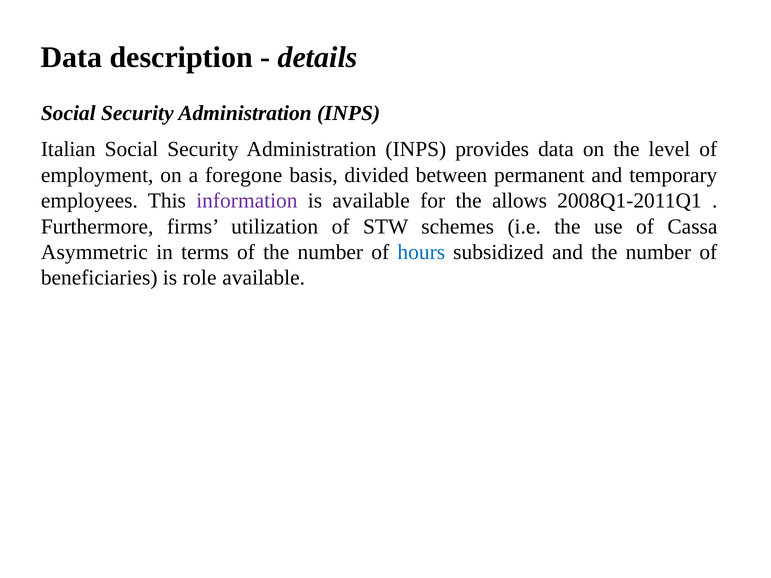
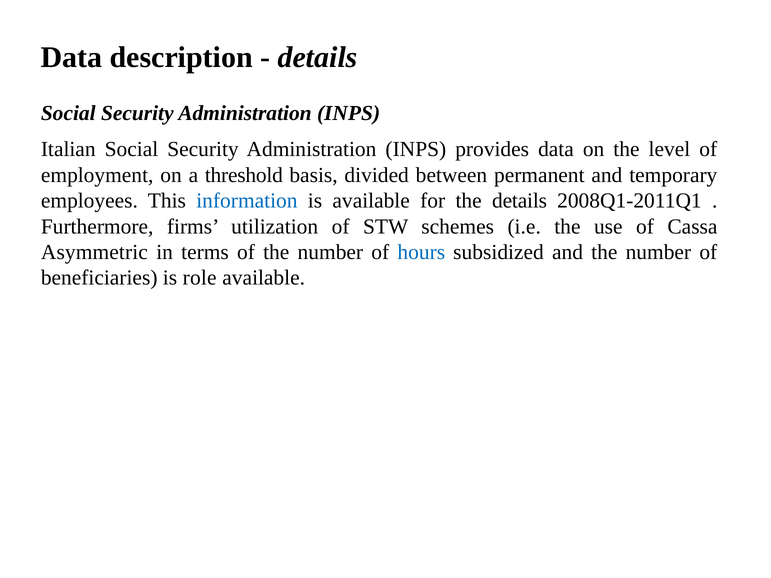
foregone: foregone -> threshold (244, 175)
information colour: purple -> blue (247, 201)
the allows: allows -> details (520, 201)
